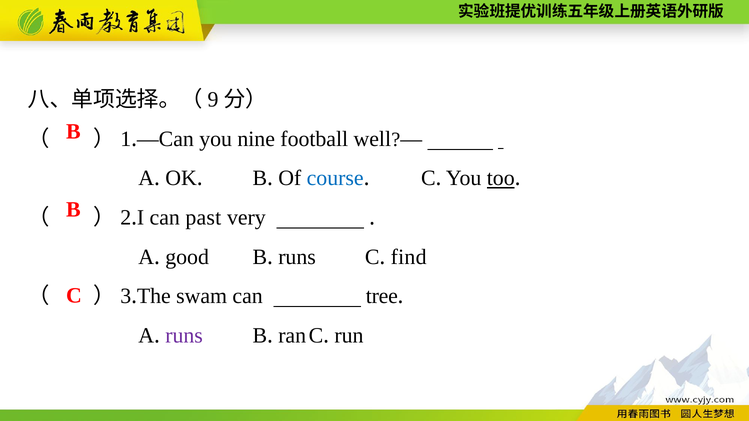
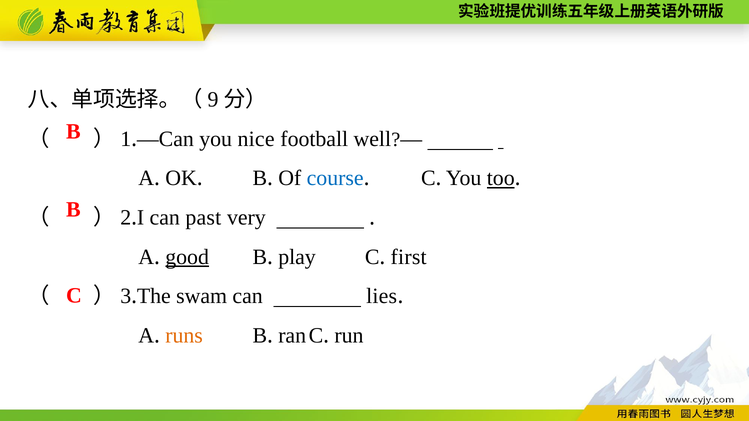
nine: nine -> nice (256, 139)
good underline: none -> present (187, 257)
runs: runs -> play (297, 257)
find: find -> first (409, 257)
tree: tree -> lies (382, 296)
runs colour: purple -> orange (184, 336)
